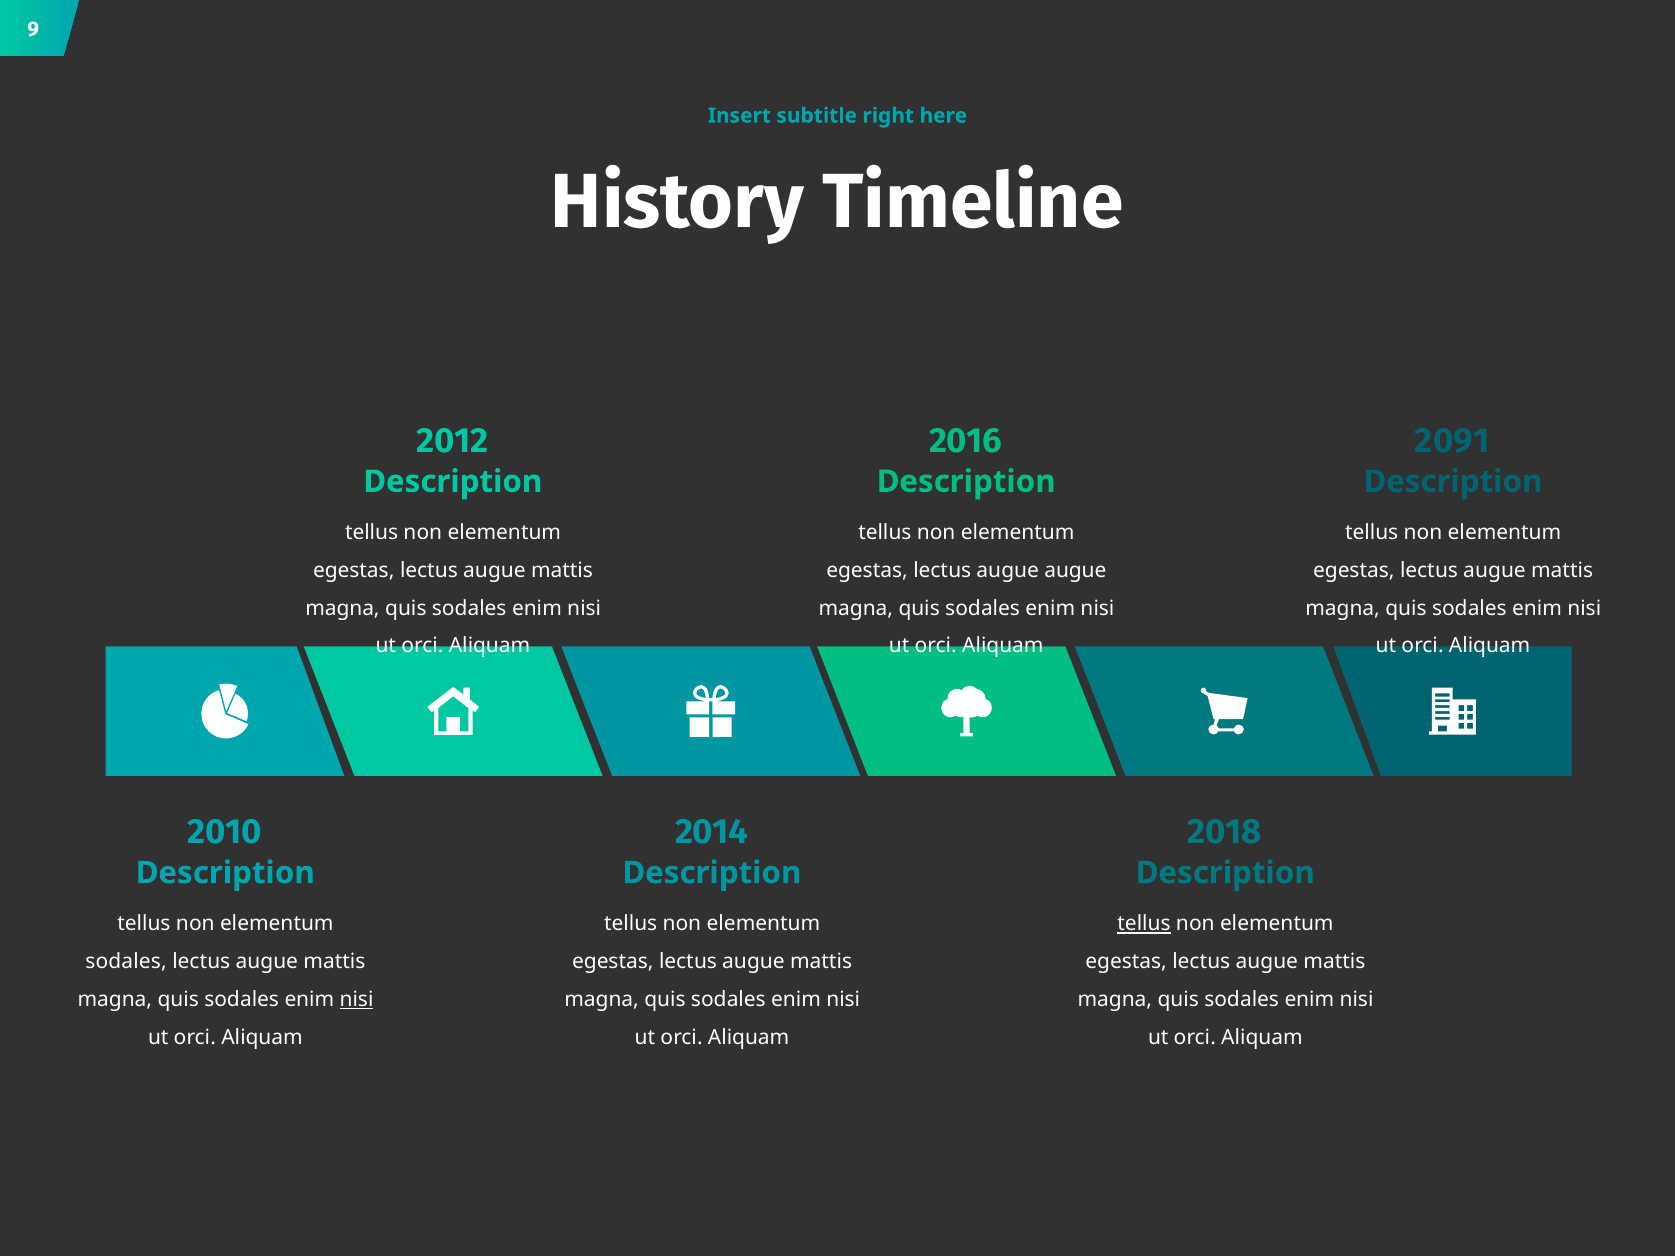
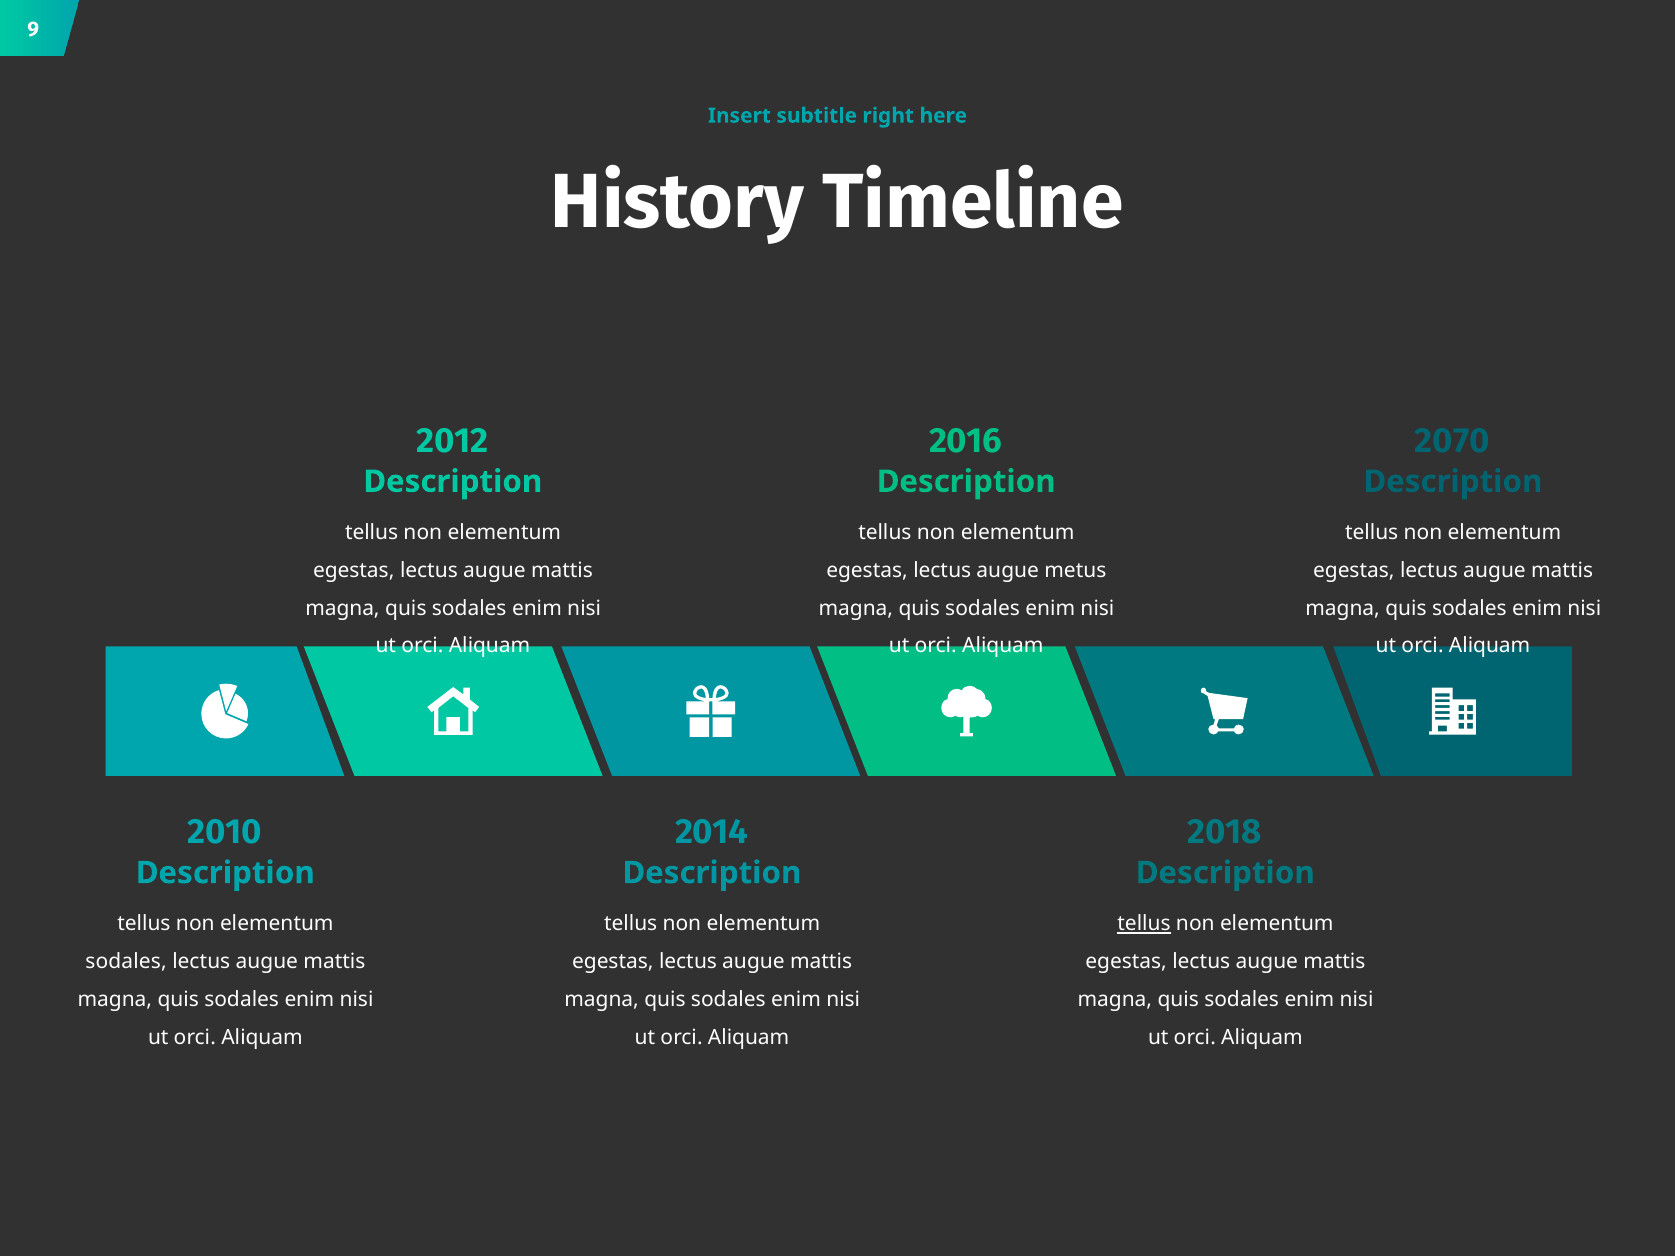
2091: 2091 -> 2070 (1452, 441)
augue augue: augue -> metus (1075, 571)
nisi underline: present -> none (357, 1000)
